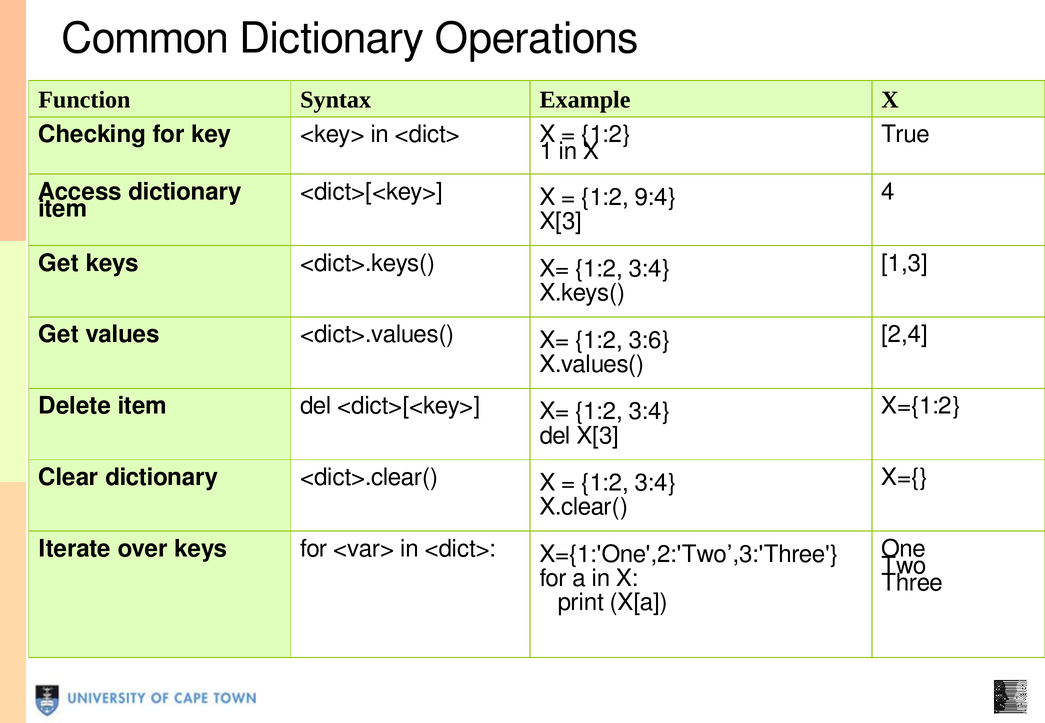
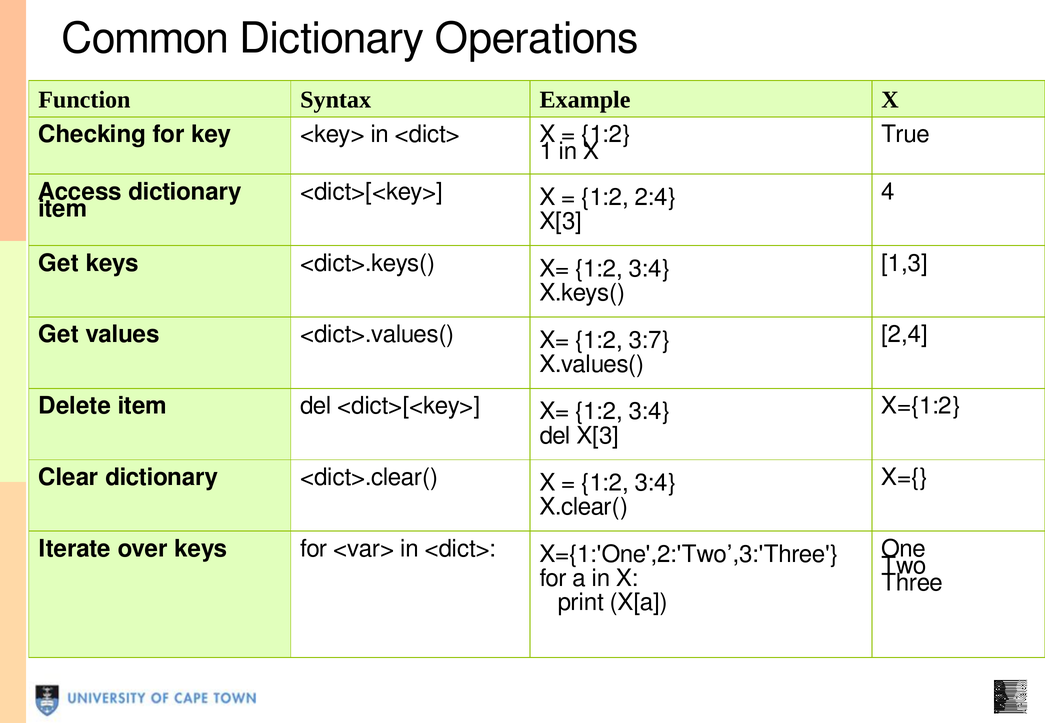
9:4: 9:4 -> 2:4 (655, 197)
3:6: 3:6 -> 3:7 (649, 340)
